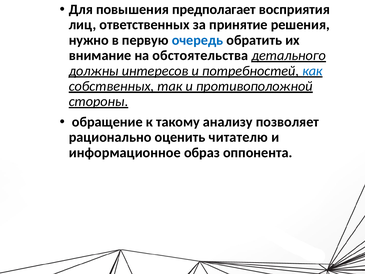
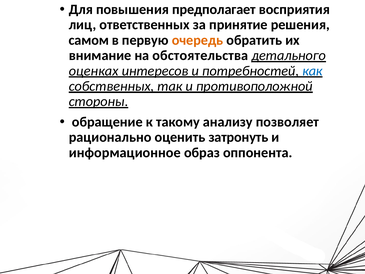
нужно: нужно -> самом (89, 40)
очередь colour: blue -> orange (198, 40)
должны: должны -> оценках (94, 71)
читателю: читателю -> затронуть (238, 137)
